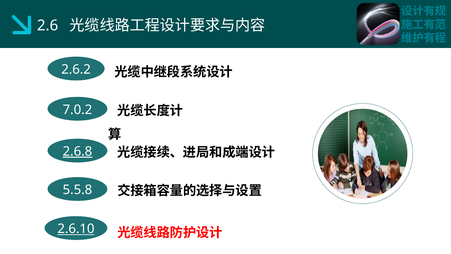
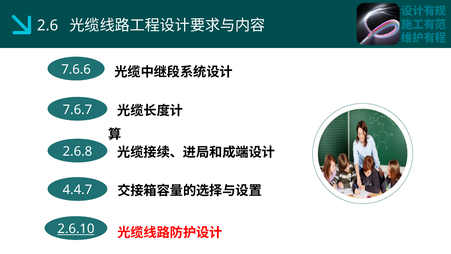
2.6.2: 2.6.2 -> 7.6.6 (76, 69)
7.0.2: 7.0.2 -> 7.6.7 (77, 110)
2.6.8 underline: present -> none (77, 151)
5.5.8: 5.5.8 -> 4.4.7 (77, 190)
